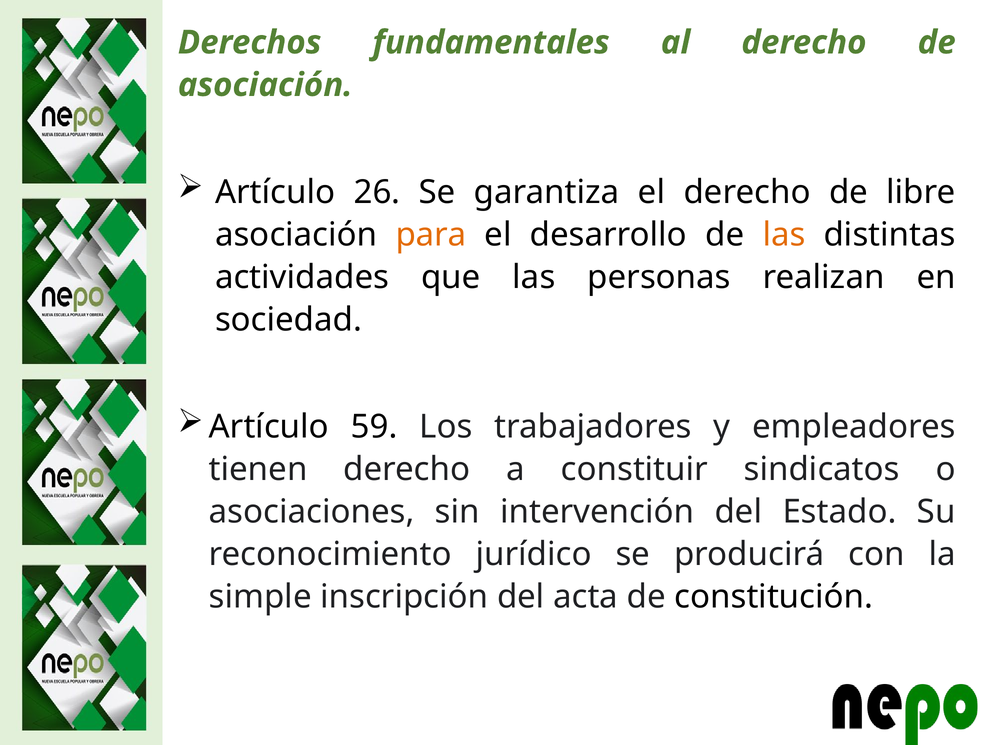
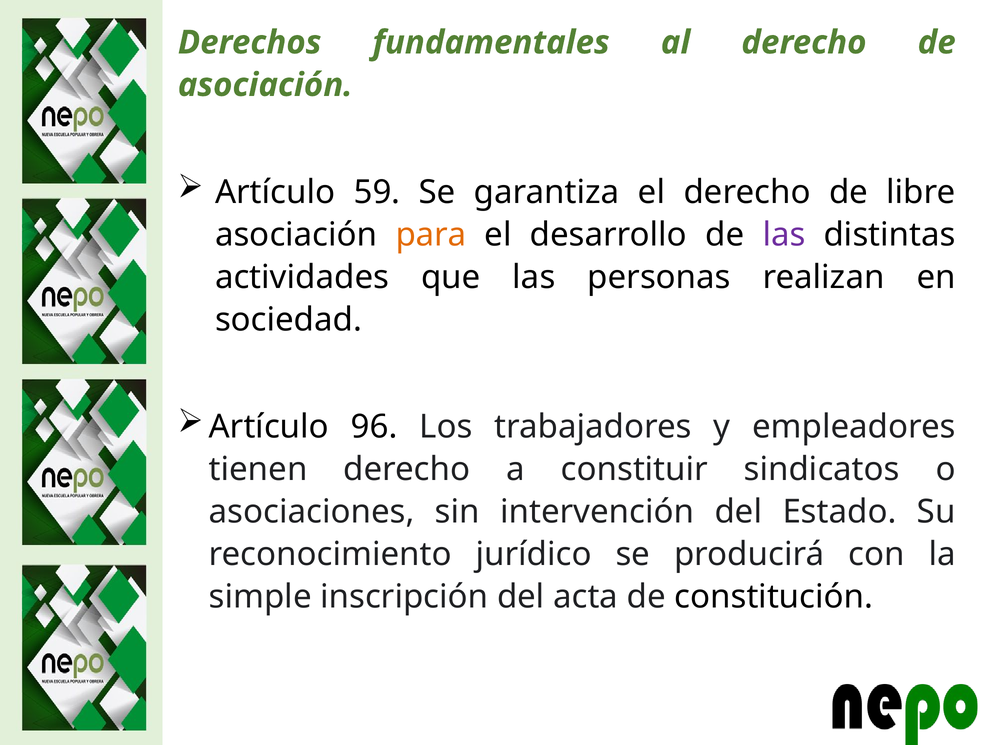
26: 26 -> 59 (377, 192)
las colour: orange -> purple (784, 235)
59: 59 -> 96 (374, 427)
